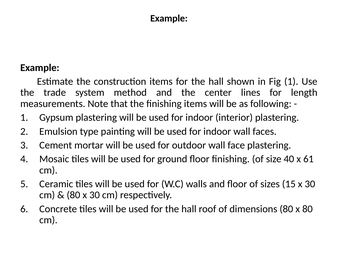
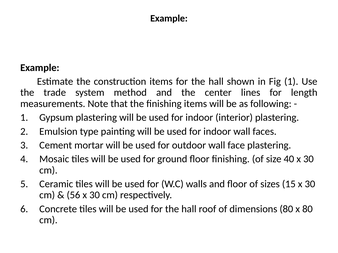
40 x 61: 61 -> 30 (308, 159)
80: 80 -> 56 (73, 195)
